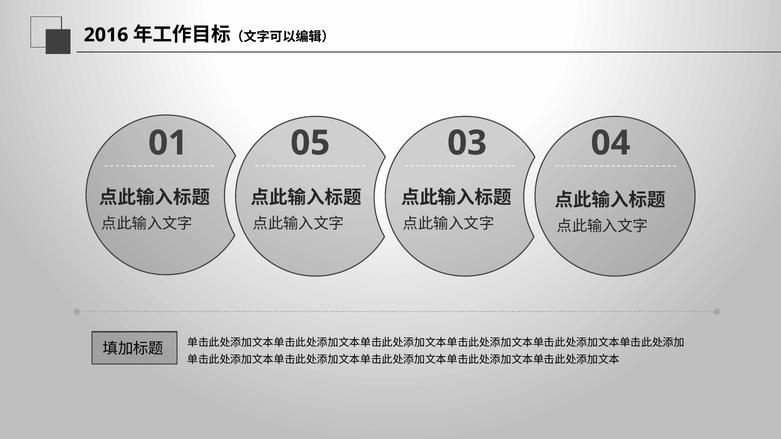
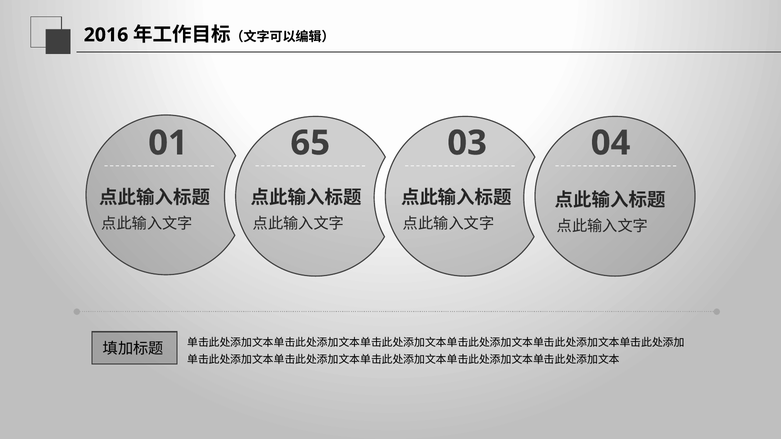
05: 05 -> 65 (310, 143)
